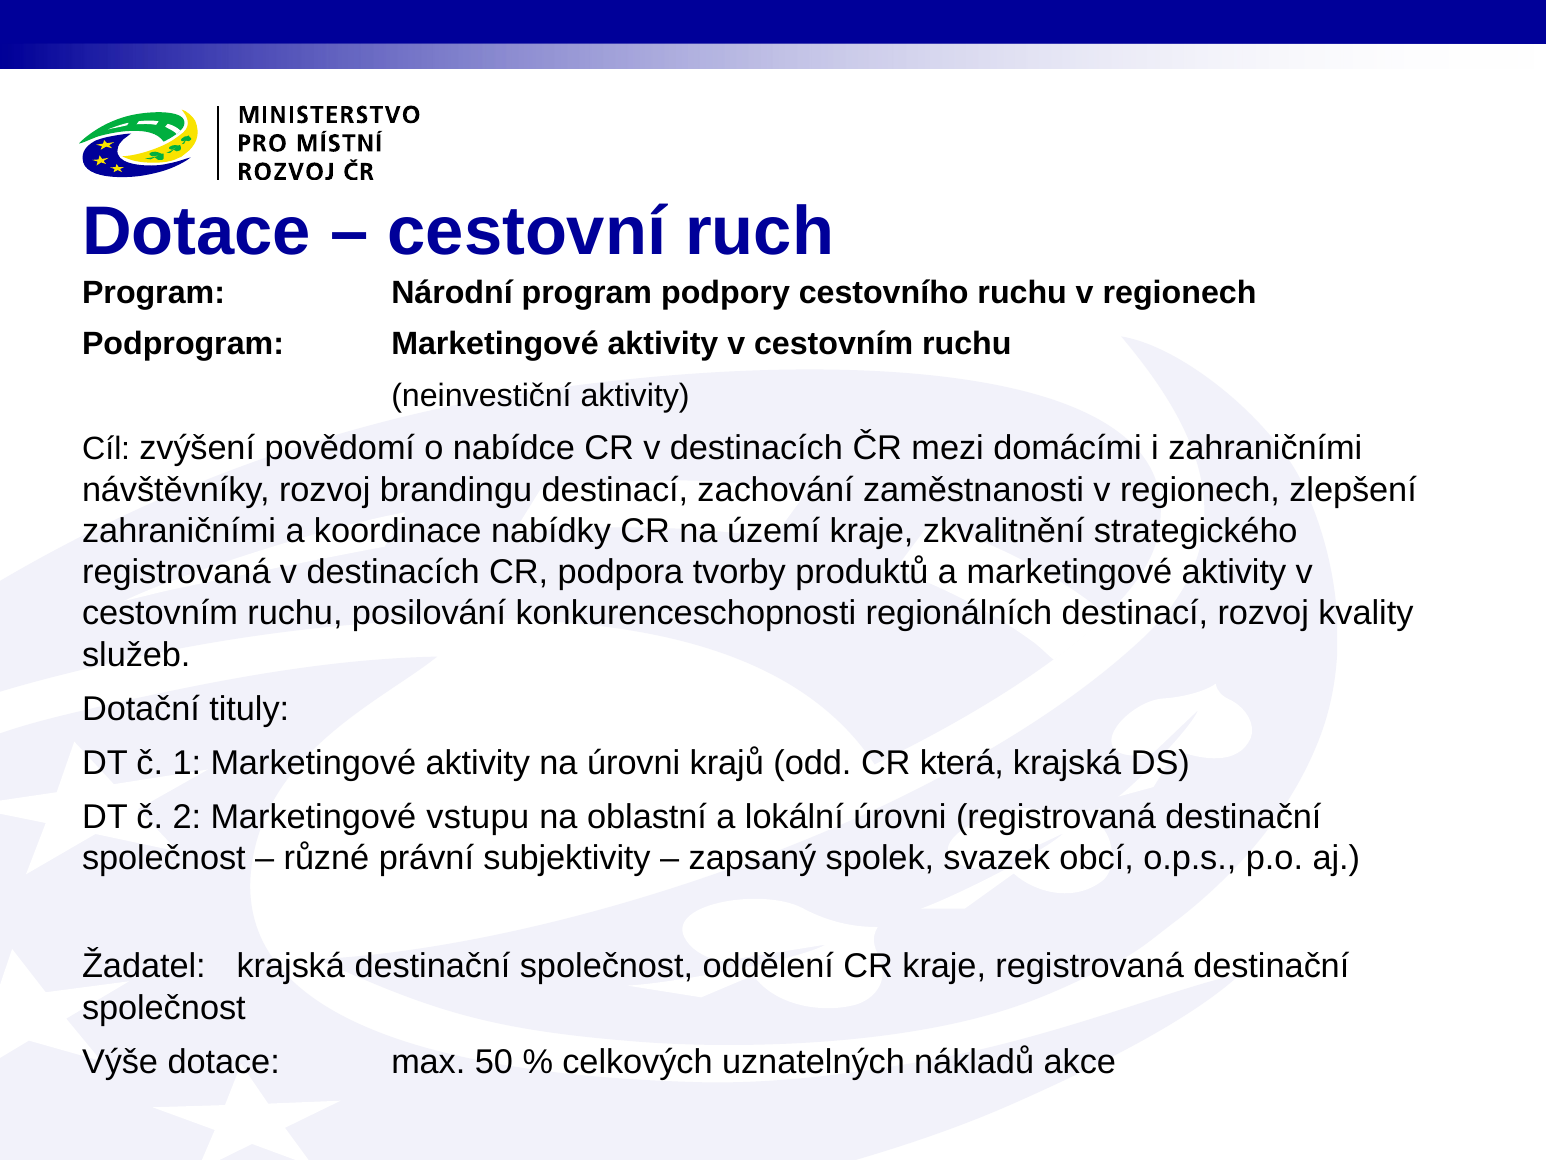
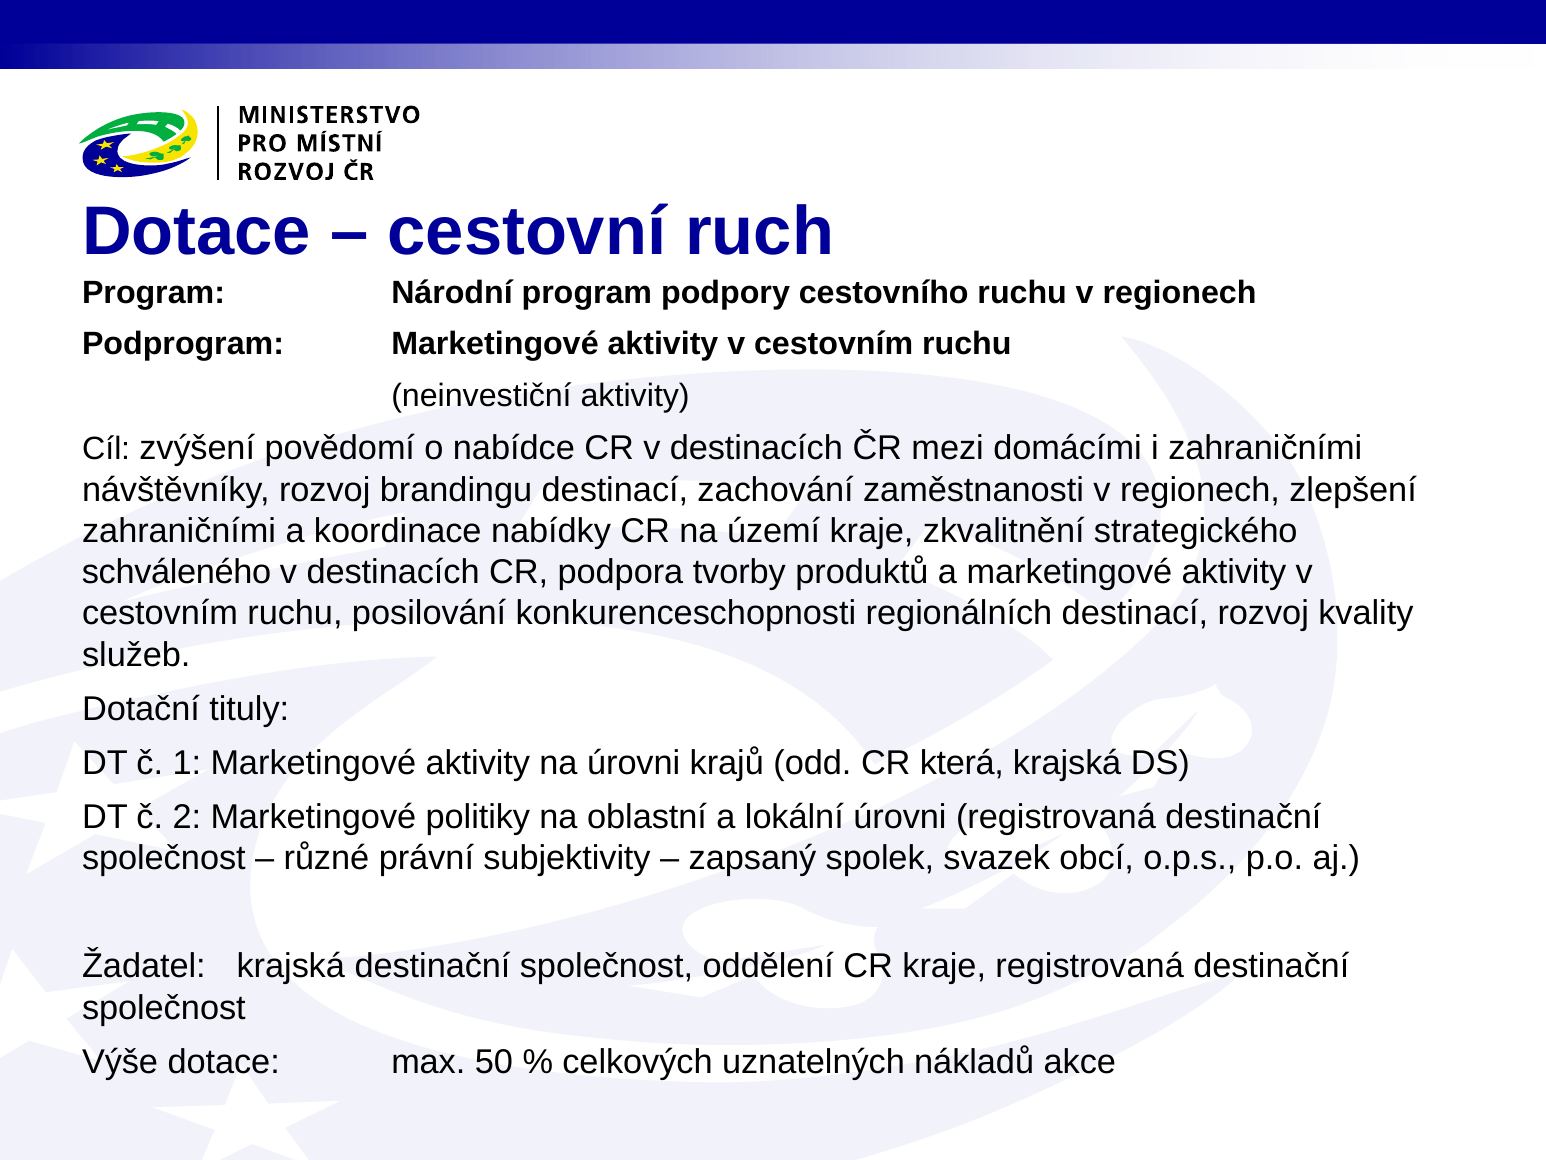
registrovaná: registrovaná -> schváleného (177, 572)
vstupu: vstupu -> politiky (478, 817)
